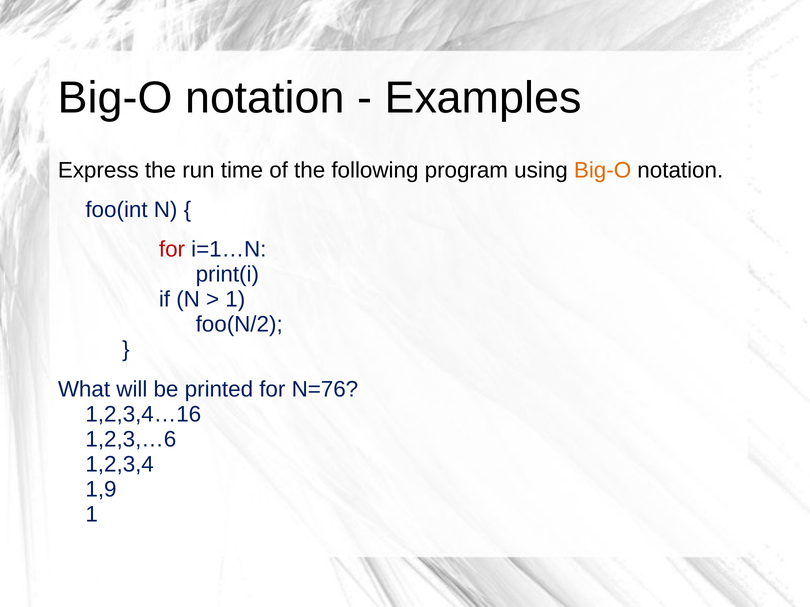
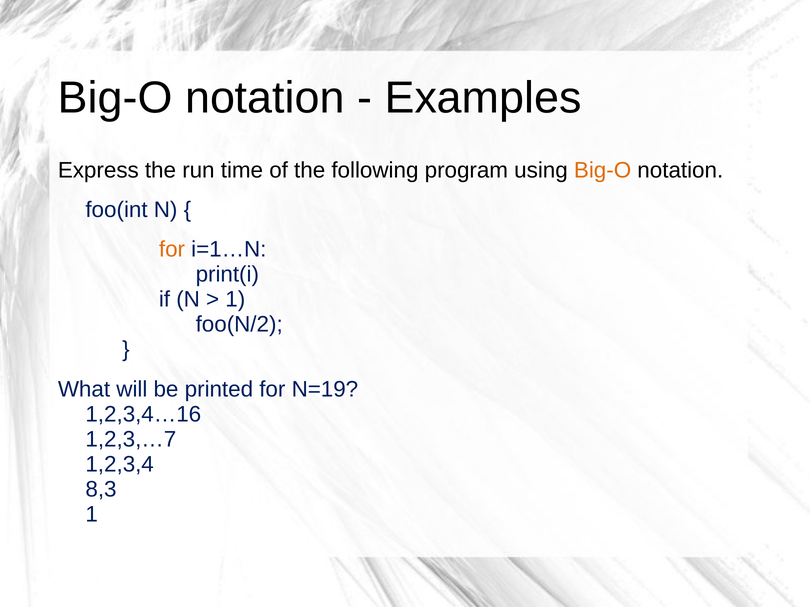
for colour: red -> orange (172, 250)
N=76: N=76 -> N=19 (325, 389)
1,2,3,…6: 1,2,3,…6 -> 1,2,3,…7 (131, 440)
1,9: 1,9 -> 8,3 (101, 490)
